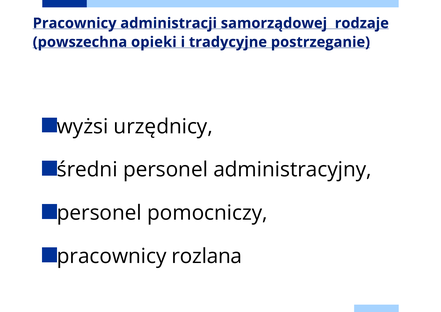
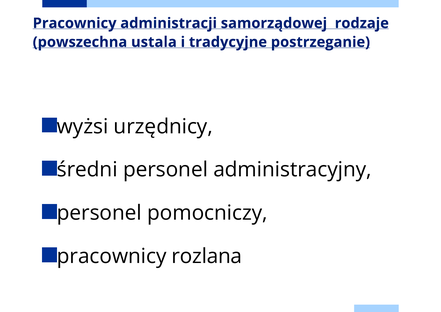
opieki: opieki -> ustala (154, 42)
